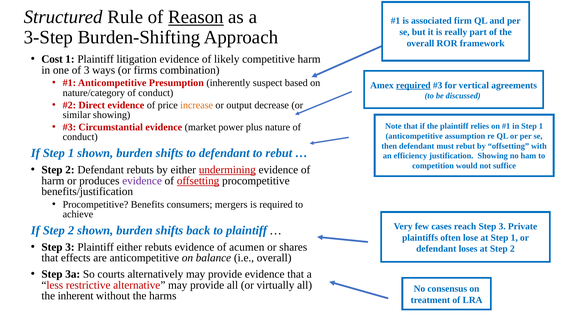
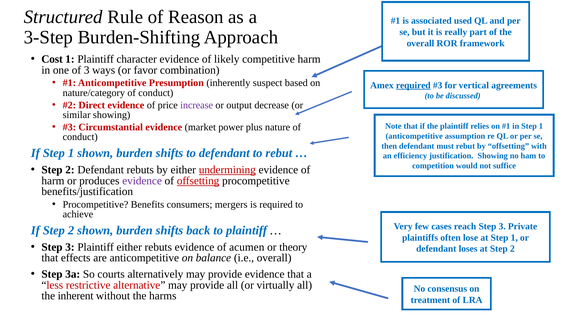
Reason underline: present -> none (196, 17)
firm: firm -> used (463, 21)
litigation: litigation -> character (137, 59)
firms: firms -> favor (145, 70)
increase colour: orange -> purple (197, 105)
shares: shares -> theory (293, 247)
